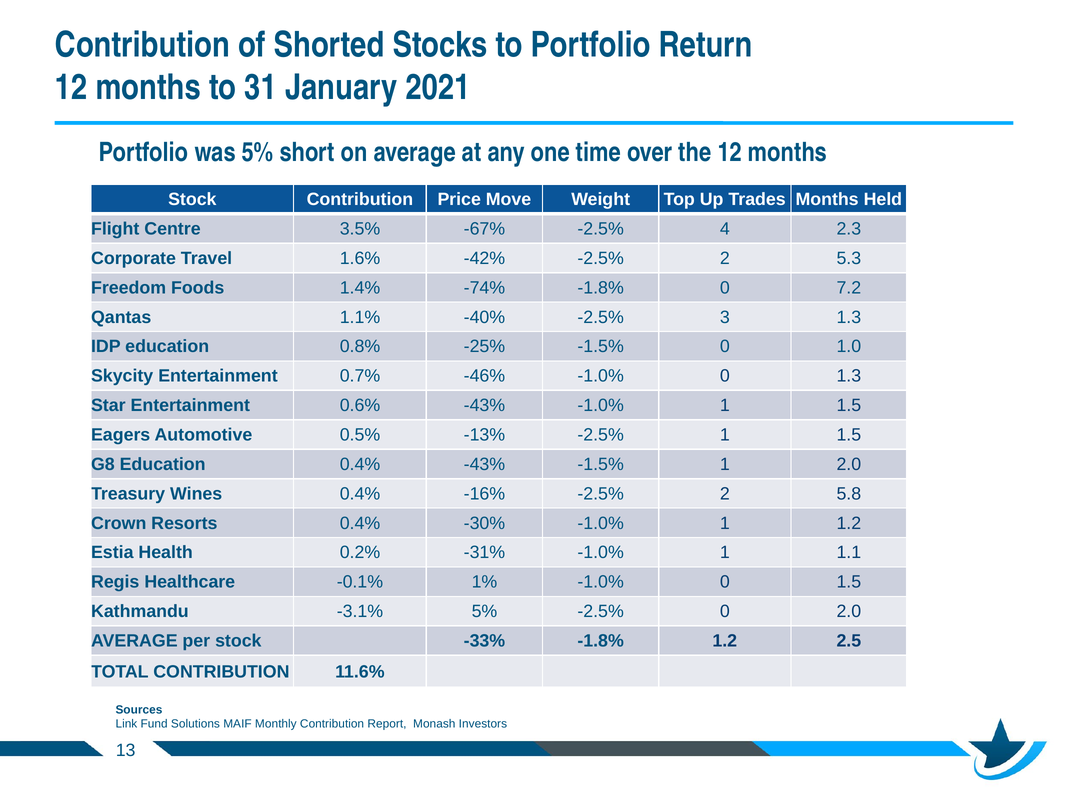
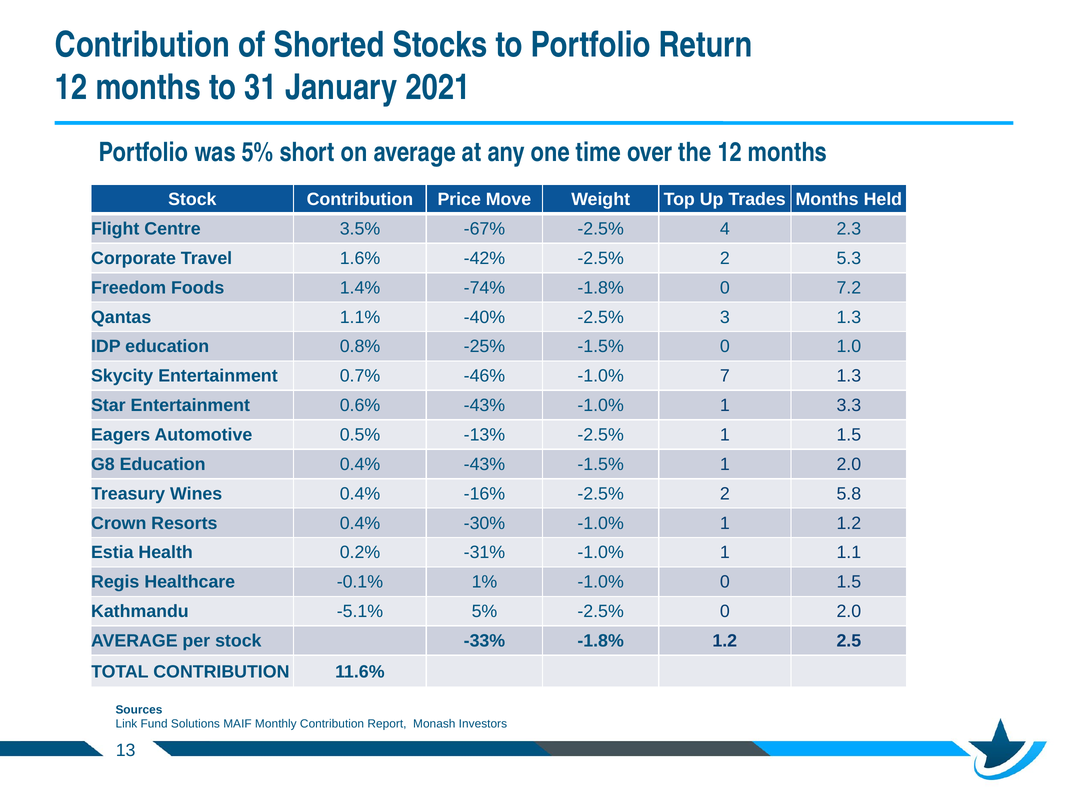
-46% -1.0% 0: 0 -> 7 (725, 376)
-1.0% 1 1.5: 1.5 -> 3.3 (849, 405)
-3.1%: -3.1% -> -5.1% (360, 611)
